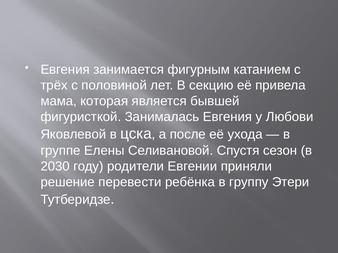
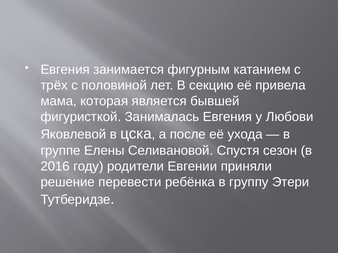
2030: 2030 -> 2016 (55, 167)
